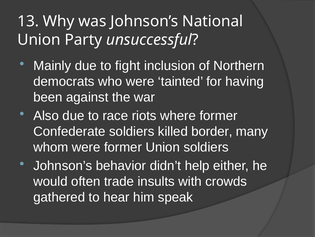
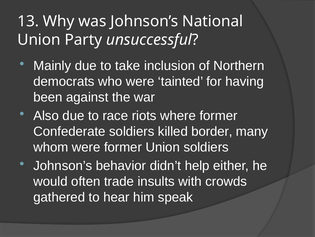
fight: fight -> take (128, 65)
